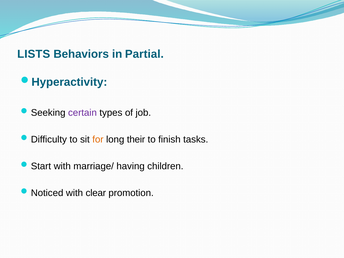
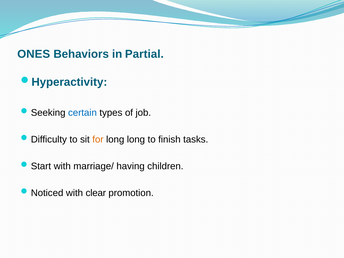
LISTS: LISTS -> ONES (34, 54)
certain colour: purple -> blue (82, 113)
long their: their -> long (136, 139)
